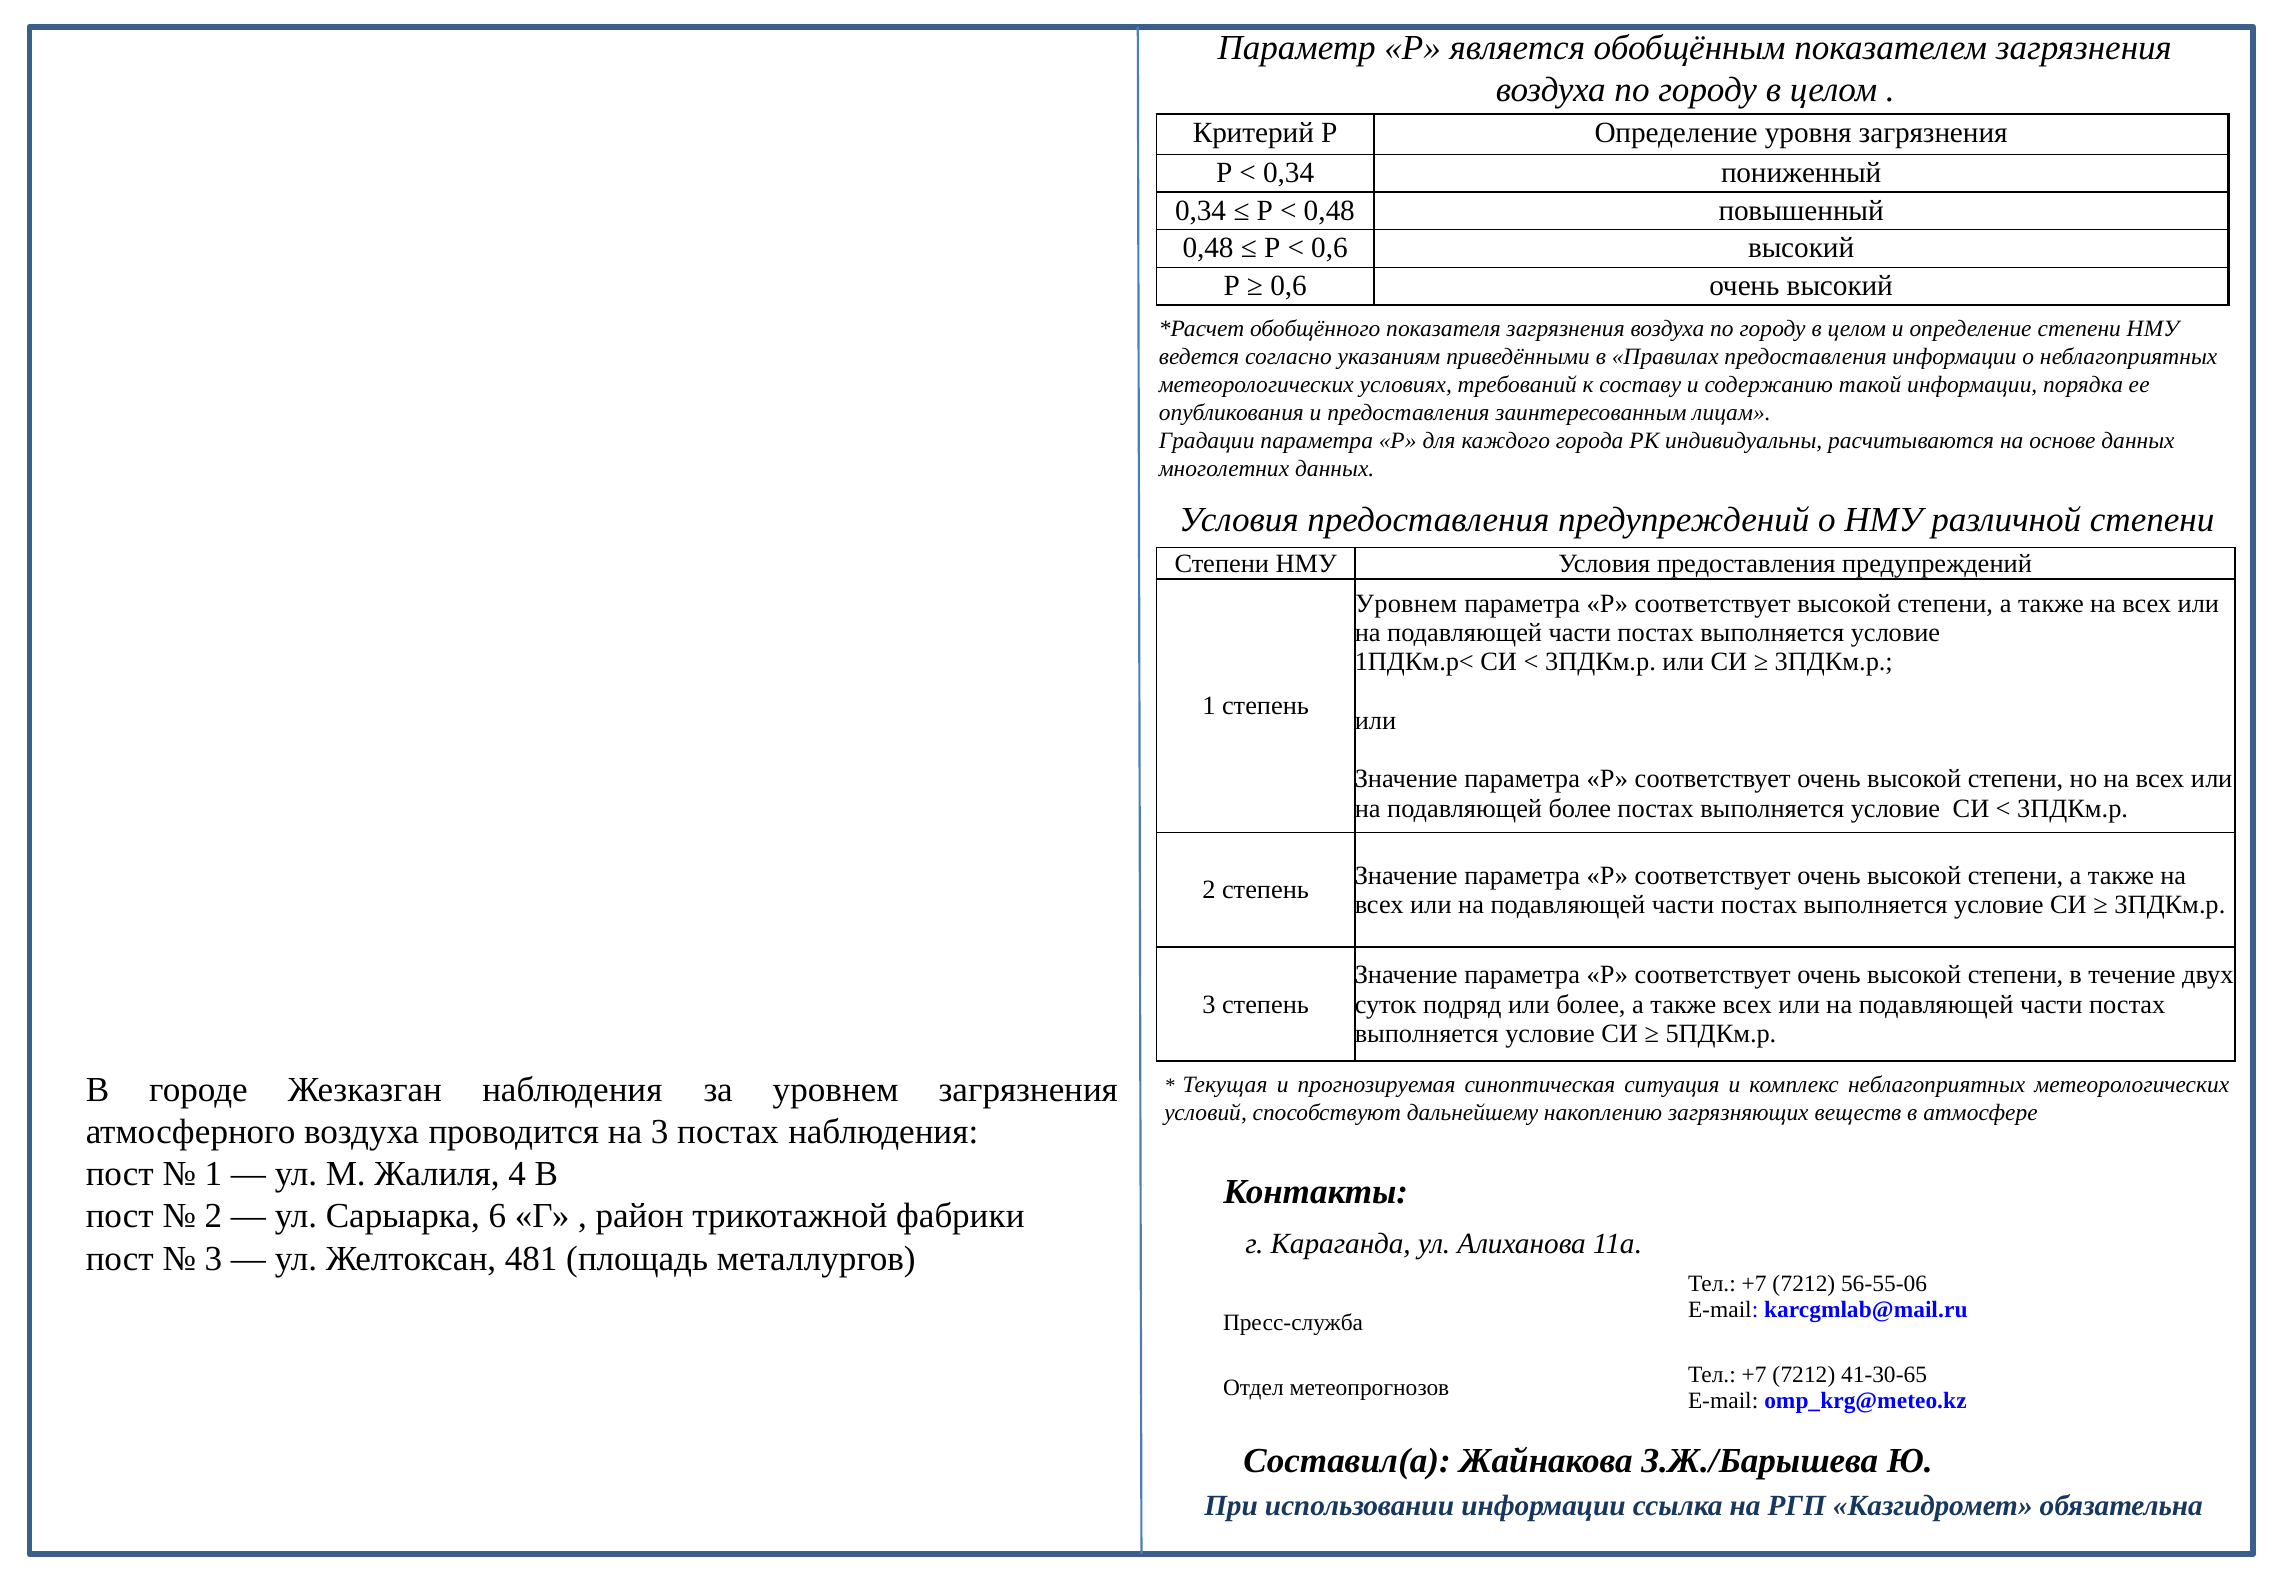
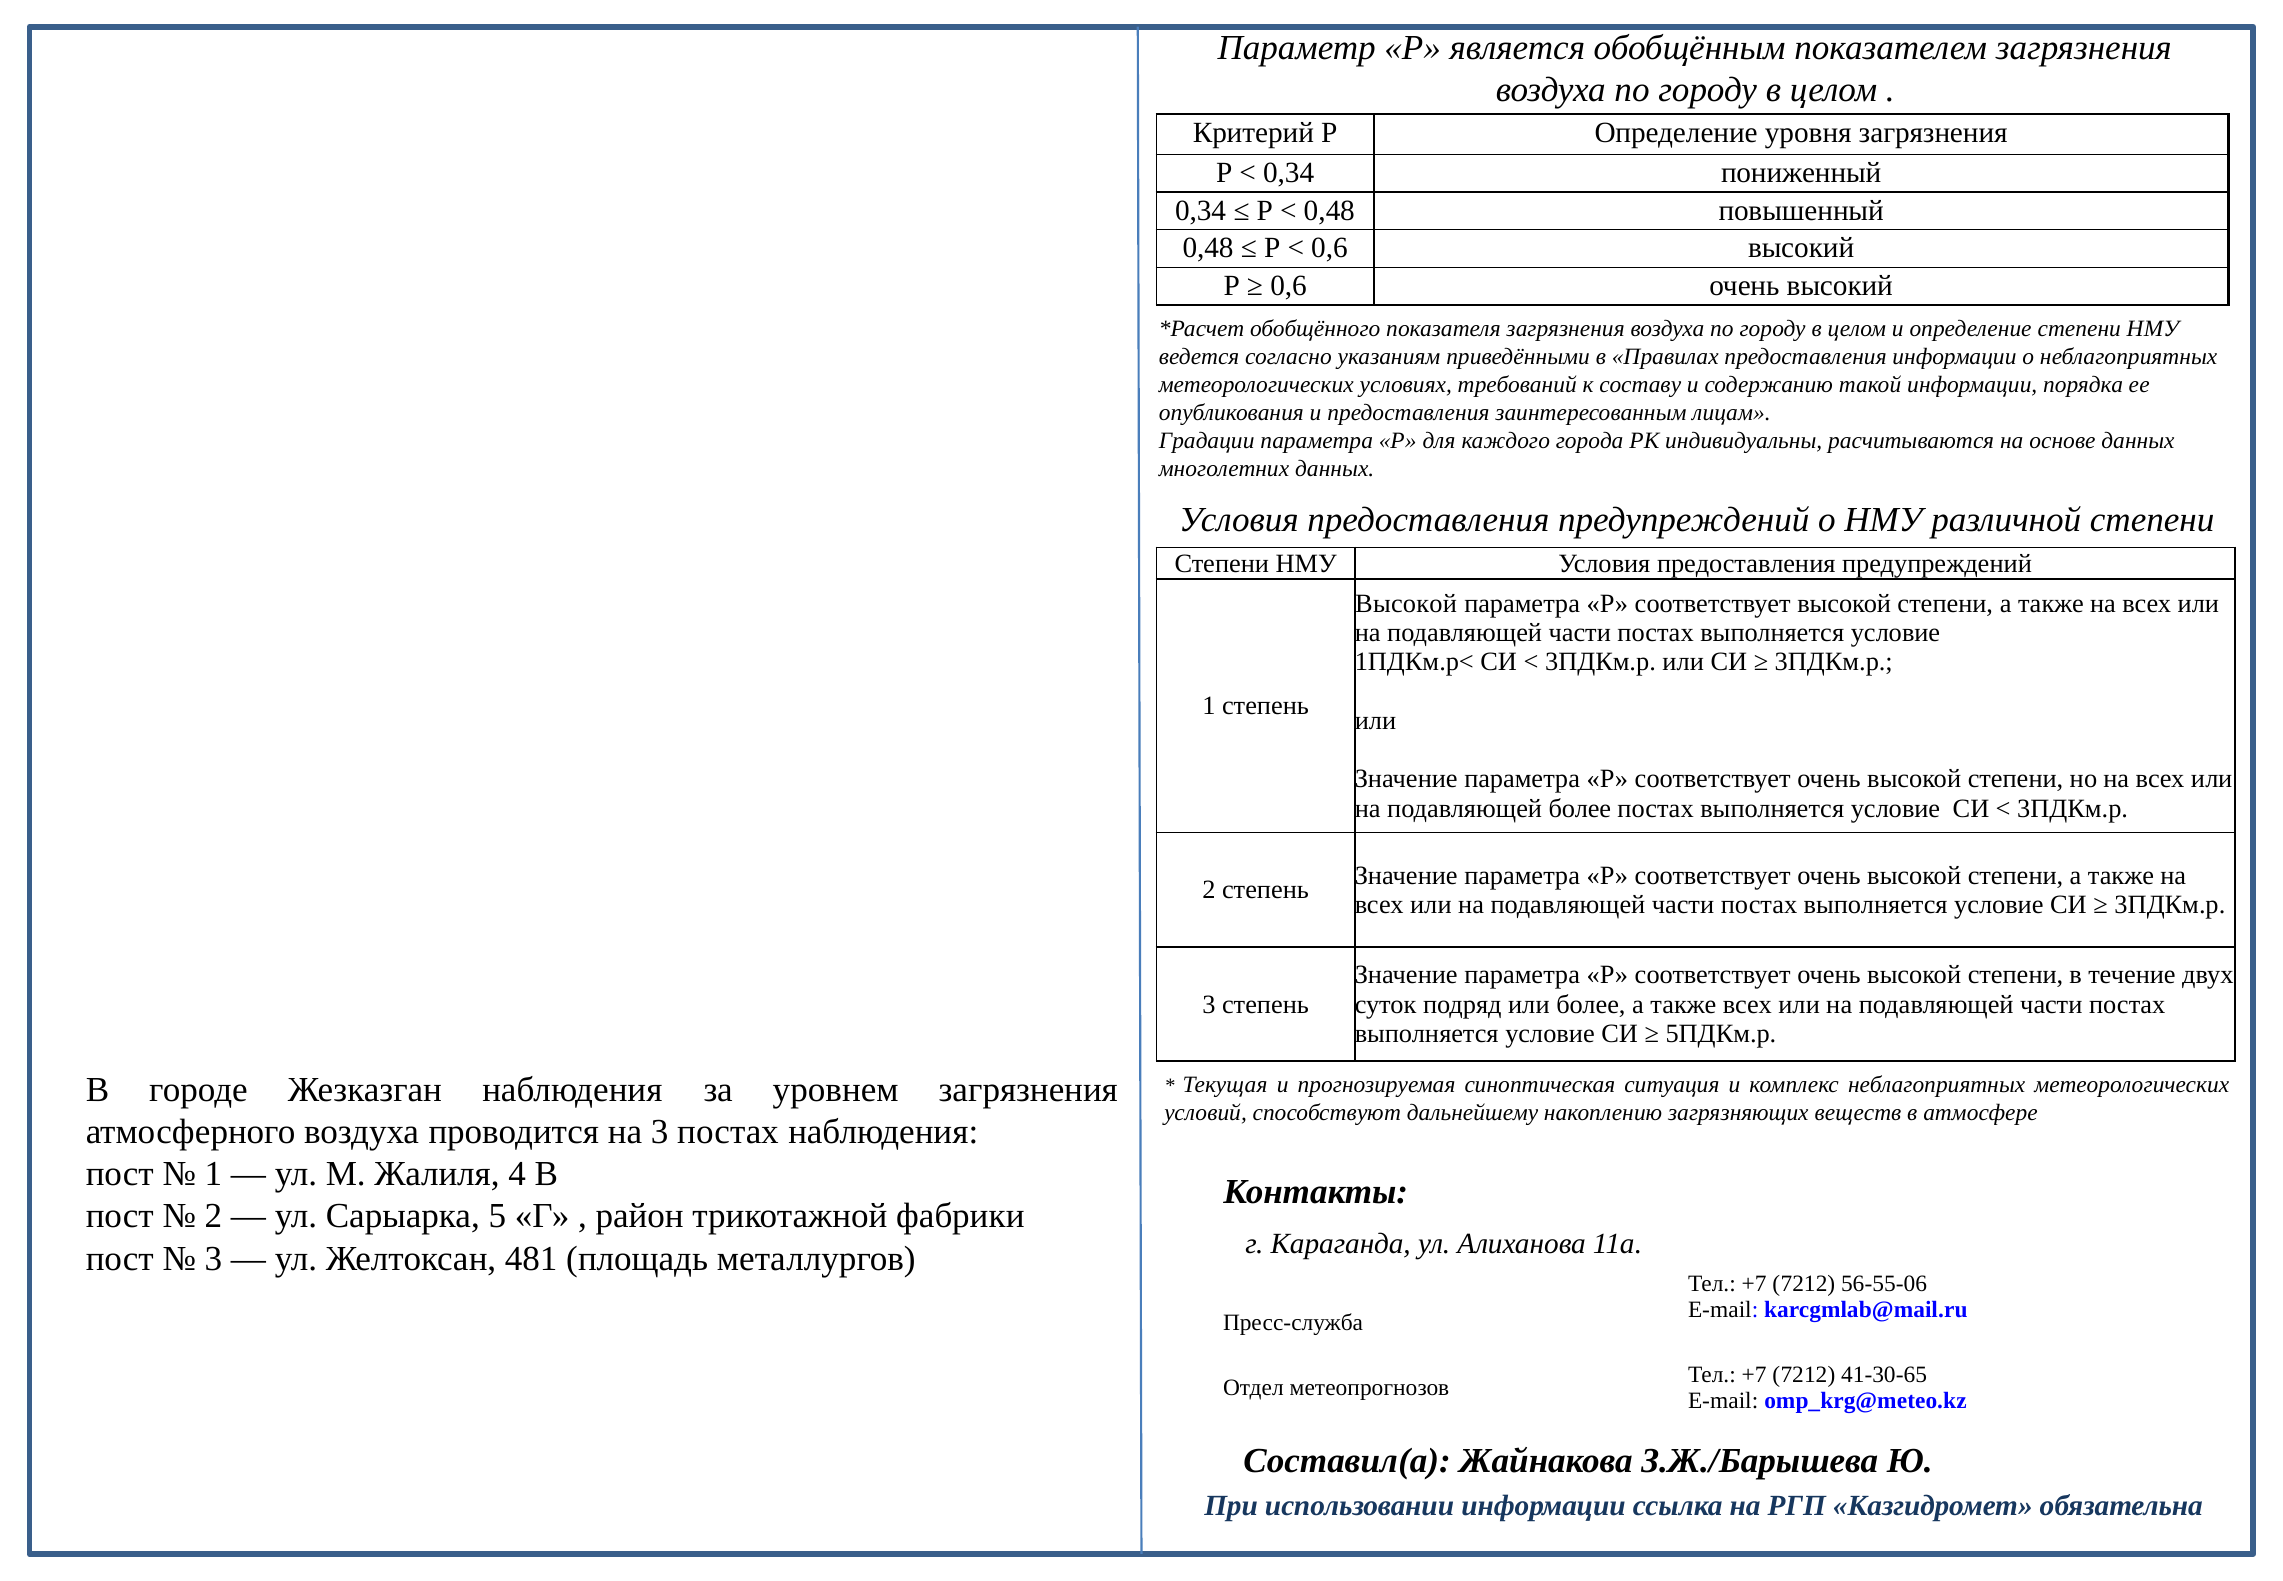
Уровнем: Уровнем -> Высокой (1406, 604)
6: 6 -> 5 (497, 1216)
